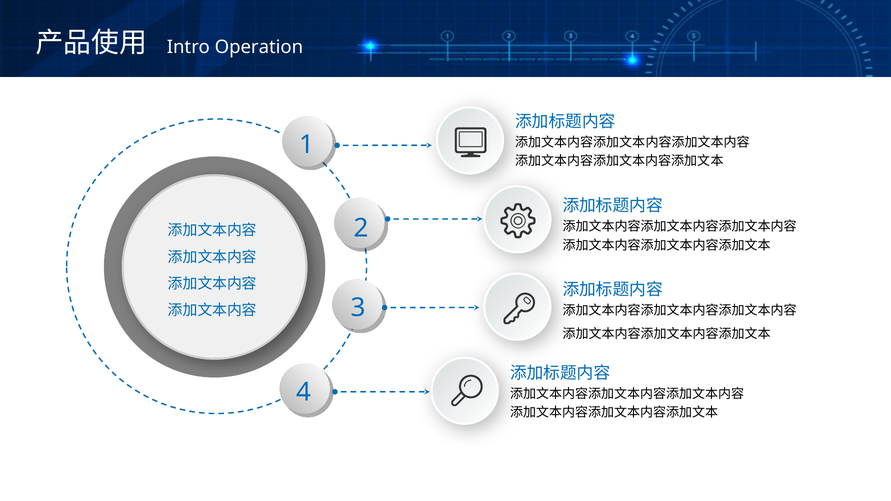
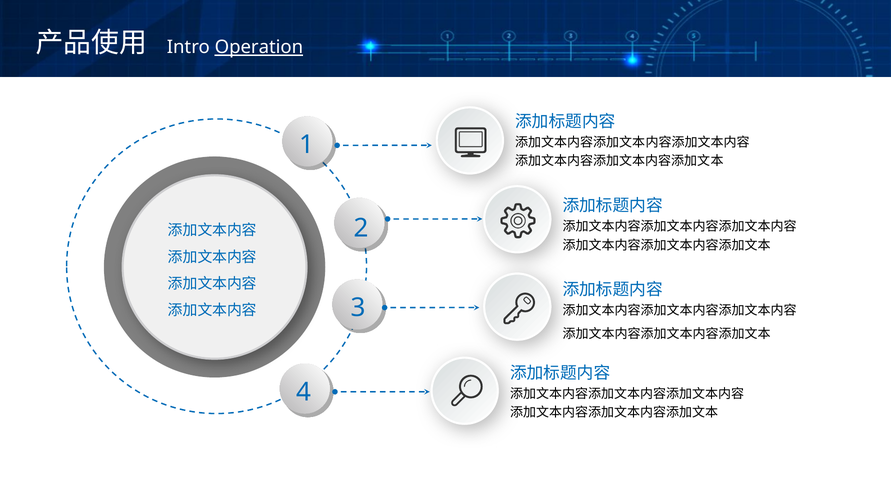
Operation underline: none -> present (259, 47)
